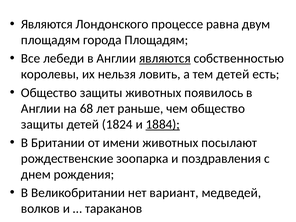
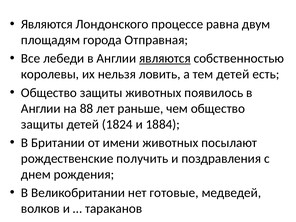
города Площадям: Площадям -> Отправная (156, 40)
68: 68 -> 88 (87, 108)
1884 underline: present -> none (163, 124)
зоопарка: зоопарка -> получить (142, 159)
вариант: вариант -> готовые (174, 193)
